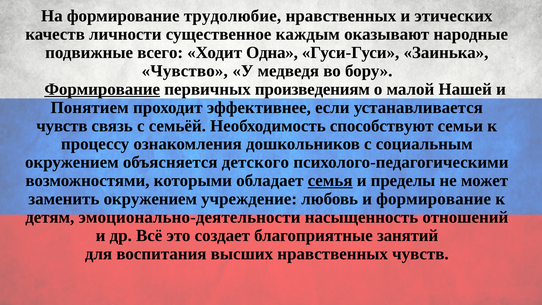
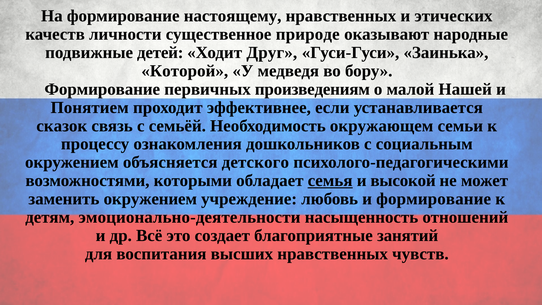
трудолюбие: трудолюбие -> настоящему (233, 16)
каждым: каждым -> природе (308, 34)
всего: всего -> детей (160, 53)
Одна: Одна -> Друг (272, 53)
Чувство: Чувство -> Которой (185, 71)
Формирование underline: present -> none (102, 89)
чувств: чувств -> сказок (62, 126)
способствуют: способствуют -> окружающем (382, 126)
пределы: пределы -> высокой (403, 181)
